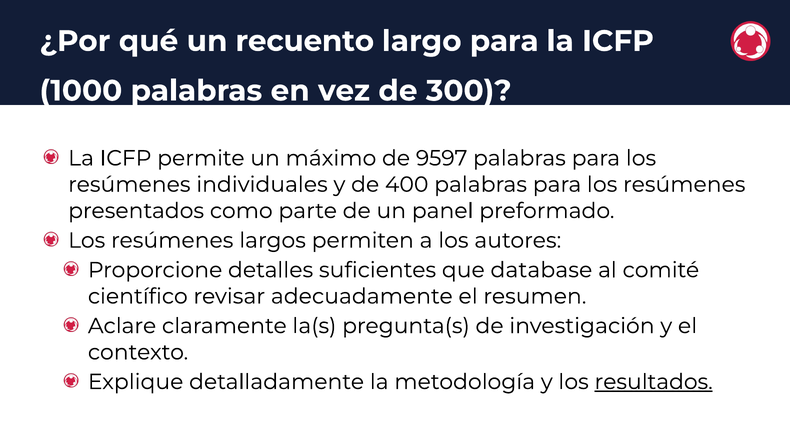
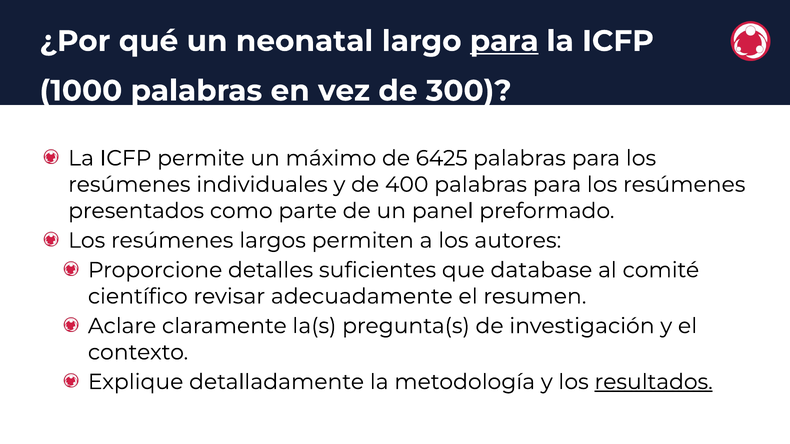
recuento: recuento -> neonatal (305, 41)
para underline: none -> present (504, 41)
9597: 9597 -> 6425 (442, 158)
